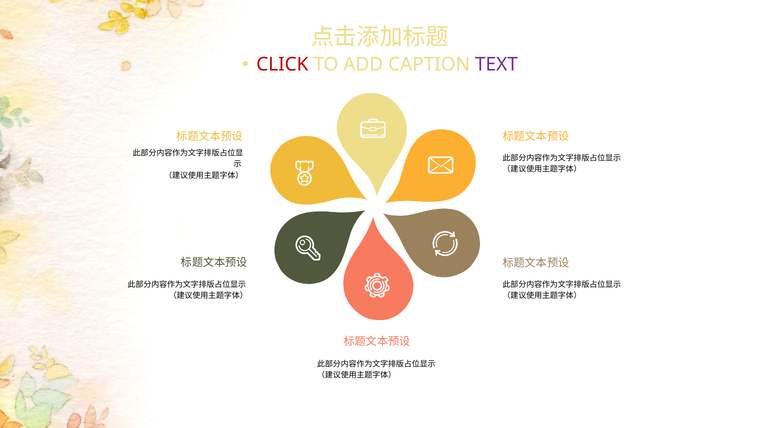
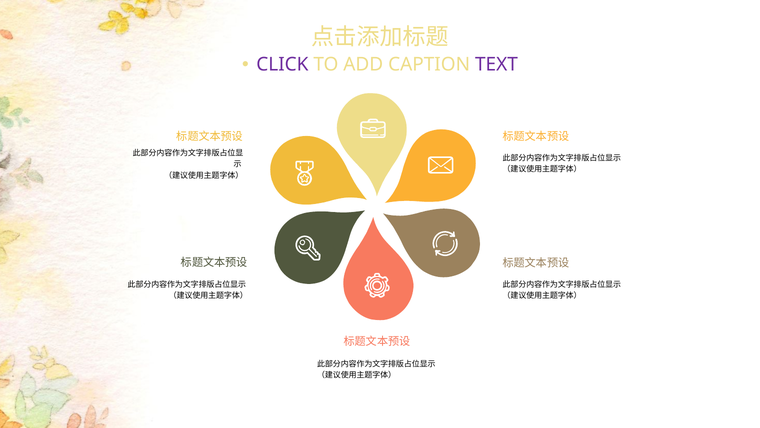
CLICK colour: red -> purple (282, 64)
